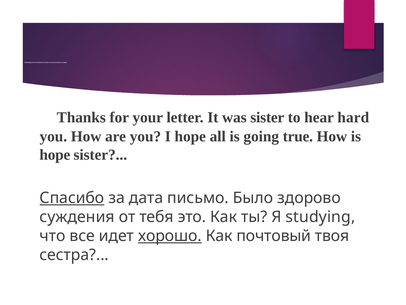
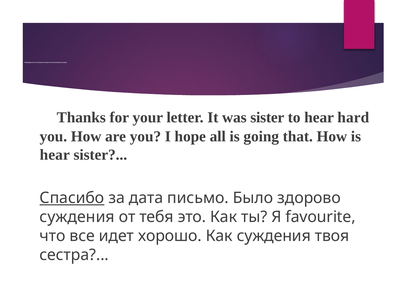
true: true -> that (298, 136)
hope: hope -> hear (55, 154)
studying: studying -> favourite (321, 217)
хорошо underline: present -> none (170, 236)
Как почтовый: почтовый -> суждения (274, 236)
